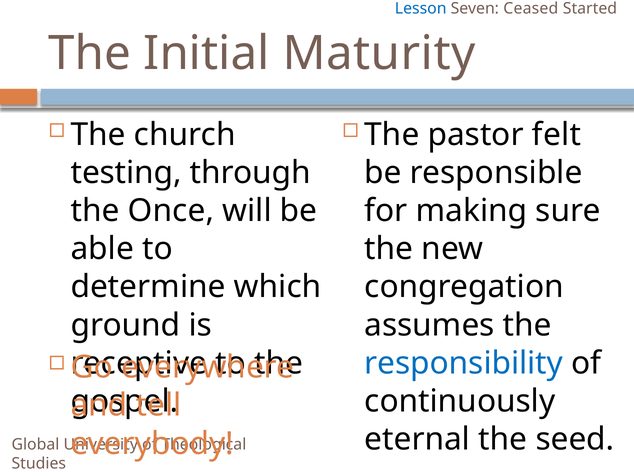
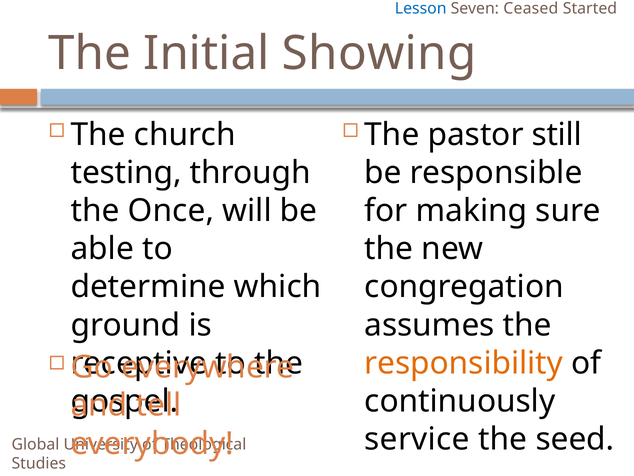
Maturity: Maturity -> Showing (379, 53)
felt: felt -> still (557, 135)
responsibility colour: blue -> orange (464, 363)
eternal: eternal -> service (417, 439)
